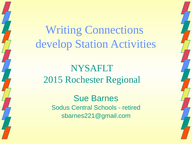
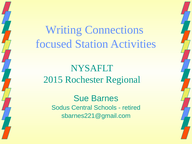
develop: develop -> focused (54, 44)
